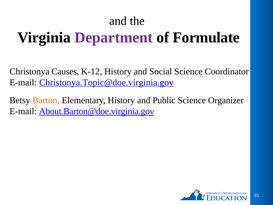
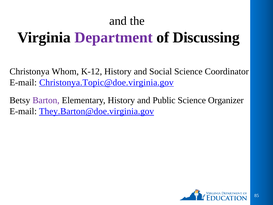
Formulate: Formulate -> Discussing (206, 37)
Causes: Causes -> Whom (65, 71)
Barton colour: orange -> purple (46, 100)
About.Barton@doe.virginia.gov: About.Barton@doe.virginia.gov -> They.Barton@doe.virginia.gov (97, 111)
